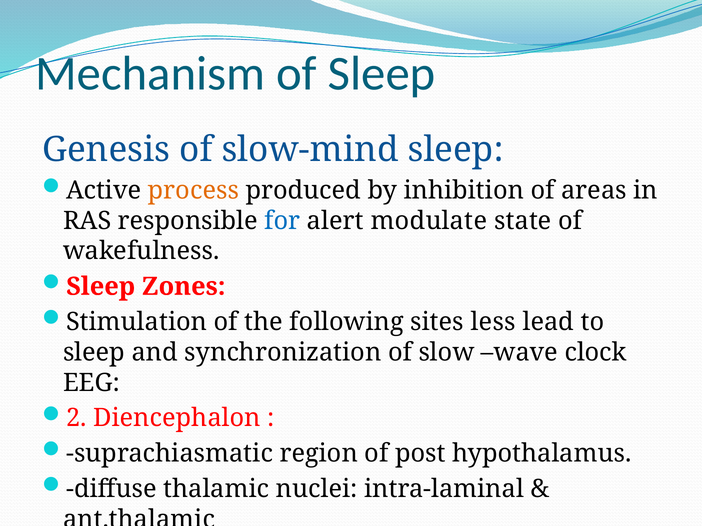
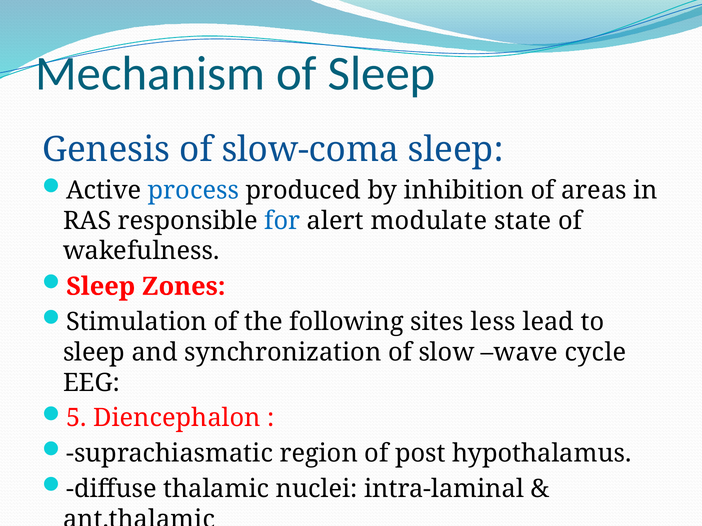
slow-mind: slow-mind -> slow-coma (310, 150)
process colour: orange -> blue (193, 191)
clock: clock -> cycle (595, 353)
2: 2 -> 5 (76, 419)
